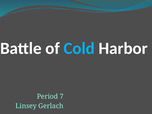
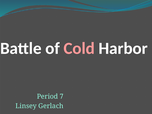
Cold colour: light blue -> pink (79, 48)
